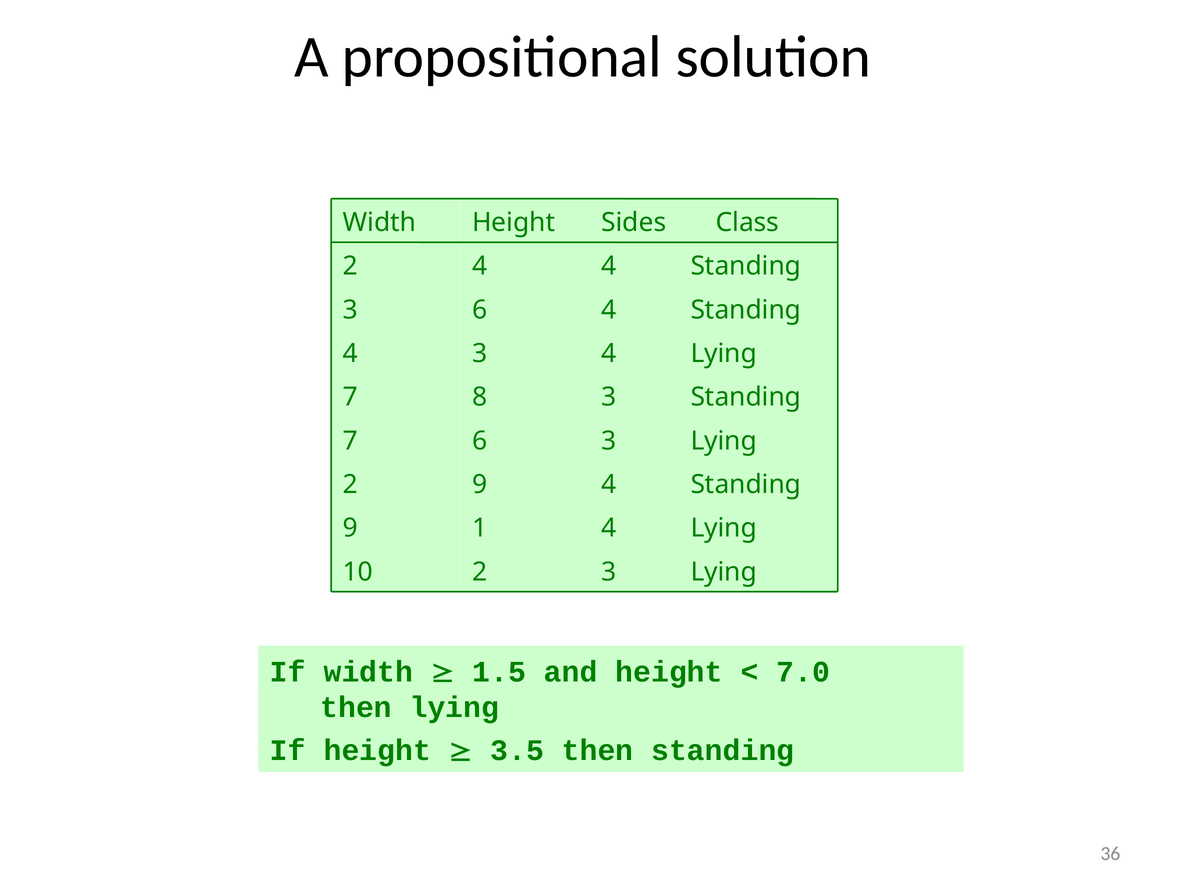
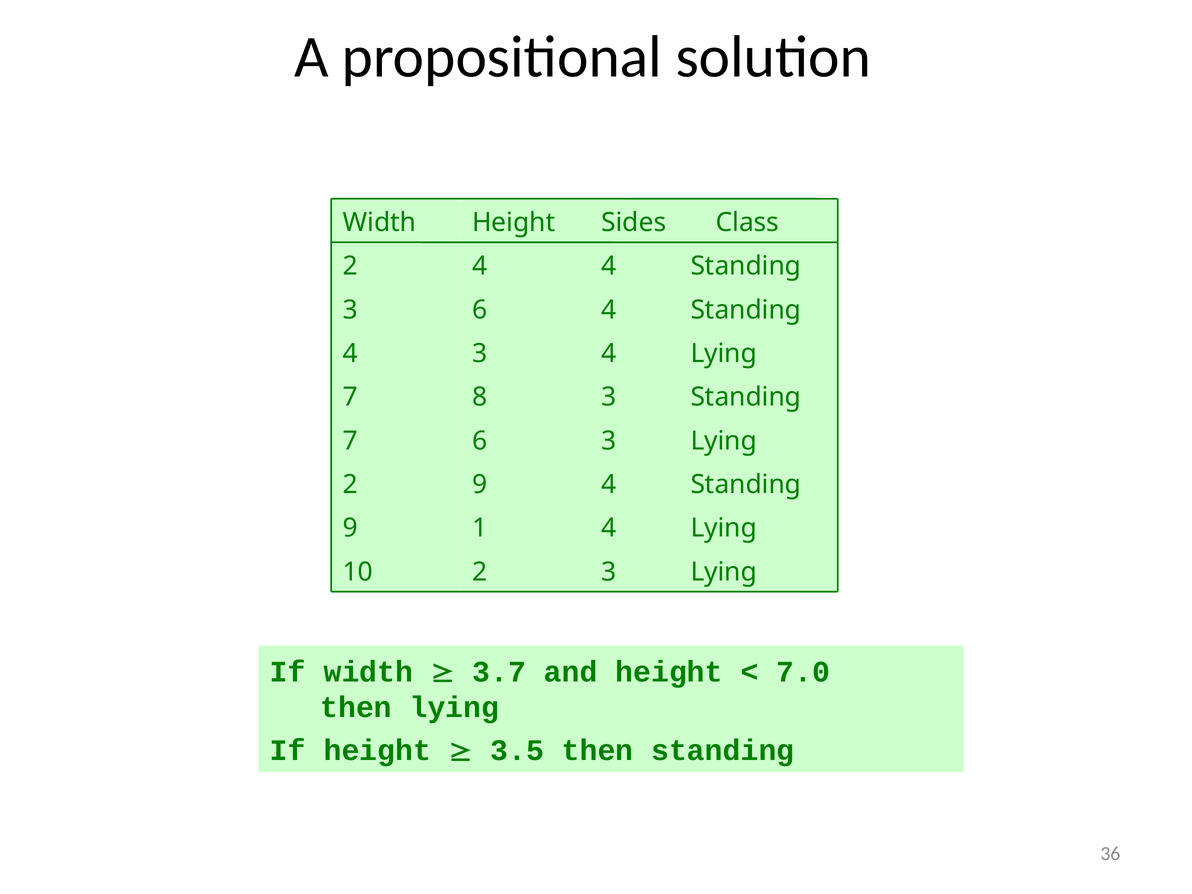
1.5: 1.5 -> 3.7 (499, 672)
